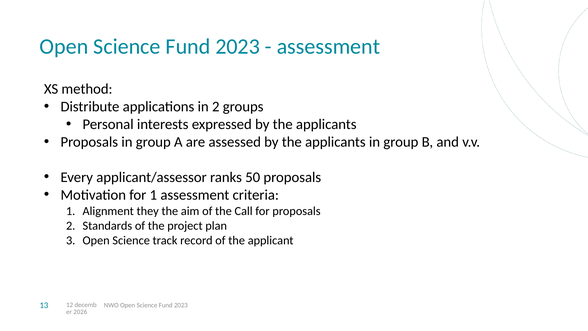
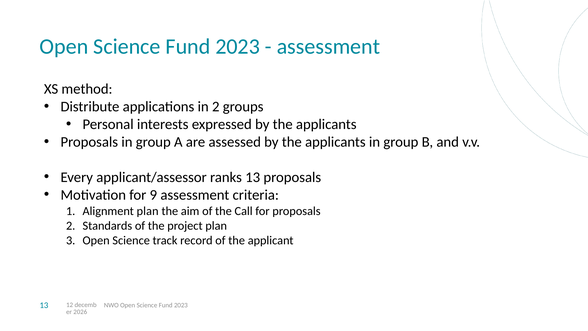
ranks 50: 50 -> 13 (253, 177)
for 1: 1 -> 9 (153, 195)
Alignment they: they -> plan (148, 211)
